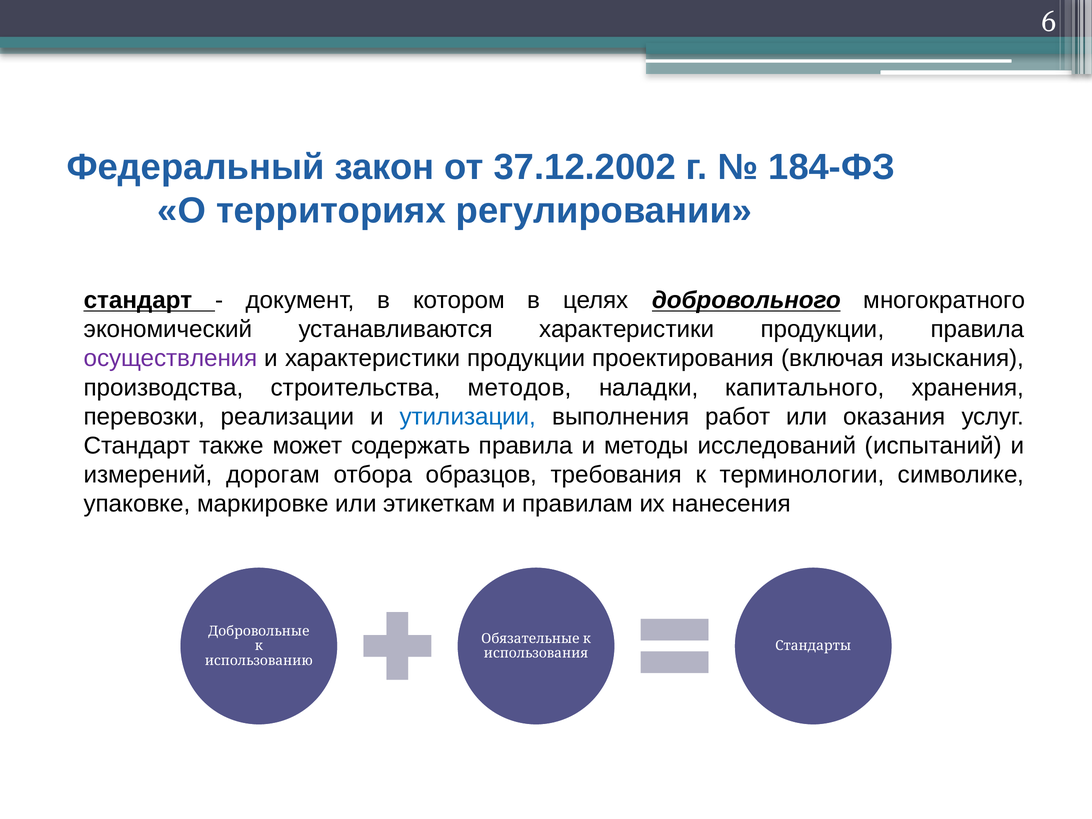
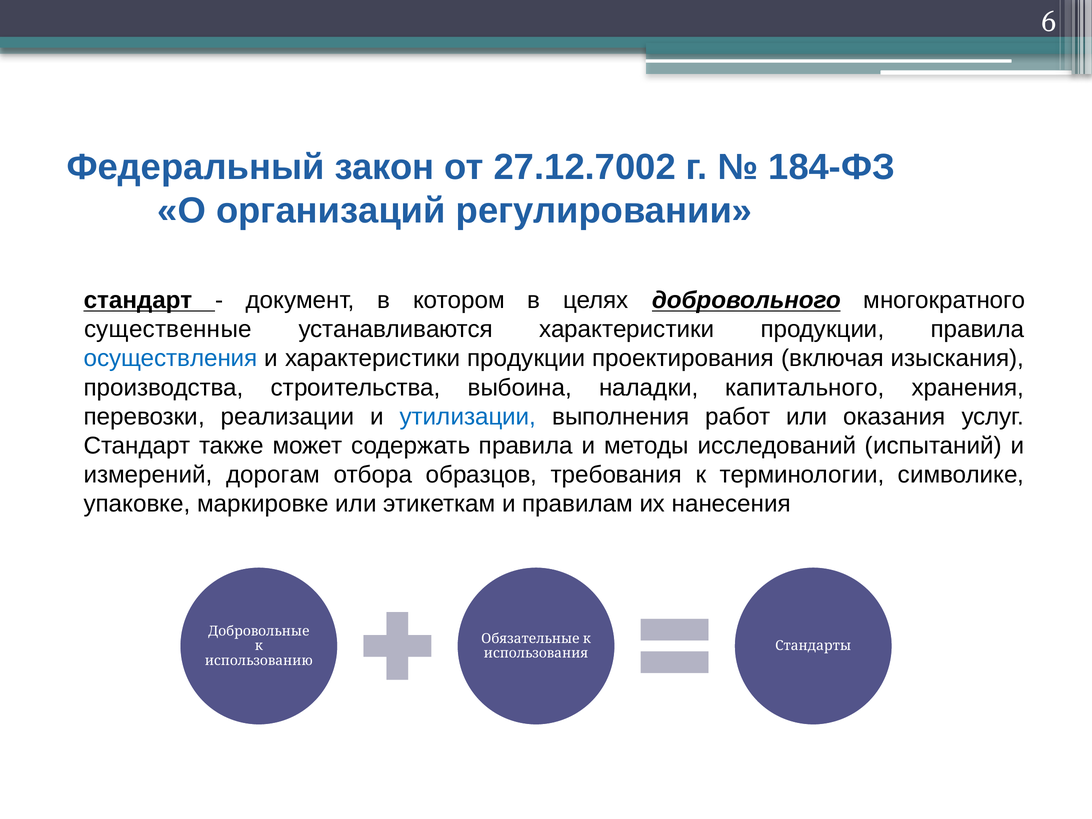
37.12.2002: 37.12.2002 -> 27.12.7002 (585, 167)
территориях: территориях -> организаций (331, 211)
экономический: экономический -> существенные (168, 329)
осуществления colour: purple -> blue (171, 358)
методов: методов -> выбоина (520, 388)
